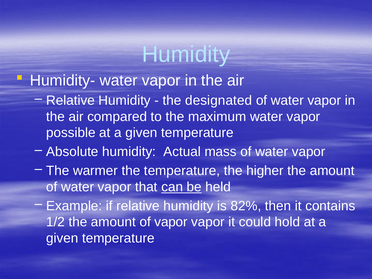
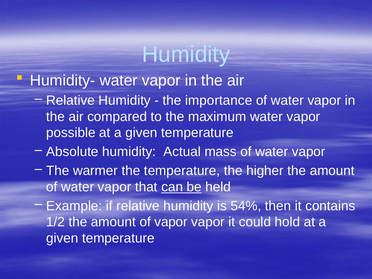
designated: designated -> importance (219, 101)
82%: 82% -> 54% (246, 206)
